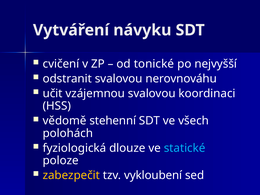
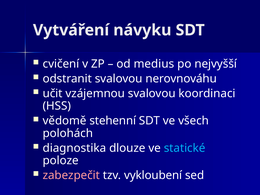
tonické: tonické -> medius (154, 64)
fyziologická: fyziologická -> diagnostika (74, 148)
zabezpečit colour: yellow -> pink (71, 175)
